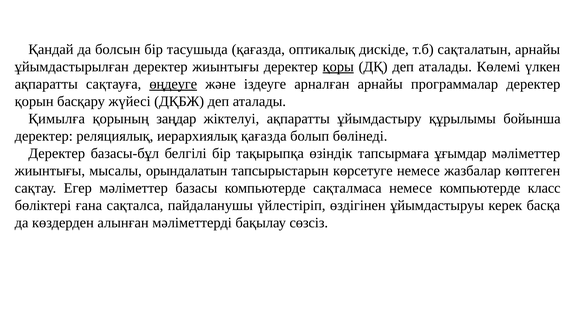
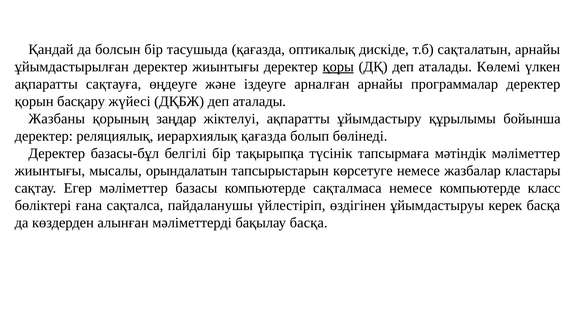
өңдеуге underline: present -> none (173, 84)
Қимылға: Қимылға -> Жазбаны (57, 119)
өзіндік: өзіндік -> түсінік (331, 153)
ұғымдар: ұғымдар -> мәтіндік (461, 153)
көптеген: көптеген -> кластары (533, 170)
бақылау сөзсіз: сөзсіз -> басқа (309, 222)
